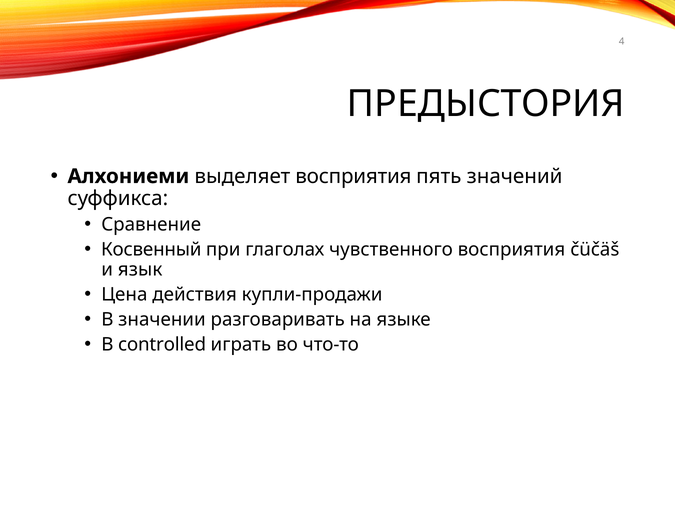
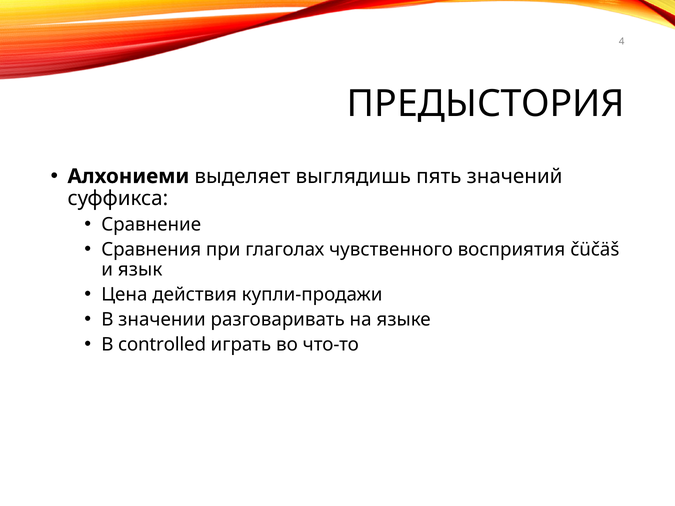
выделяет восприятия: восприятия -> выглядишь (353, 176)
Косвенный: Косвенный -> Сравнения (151, 250)
